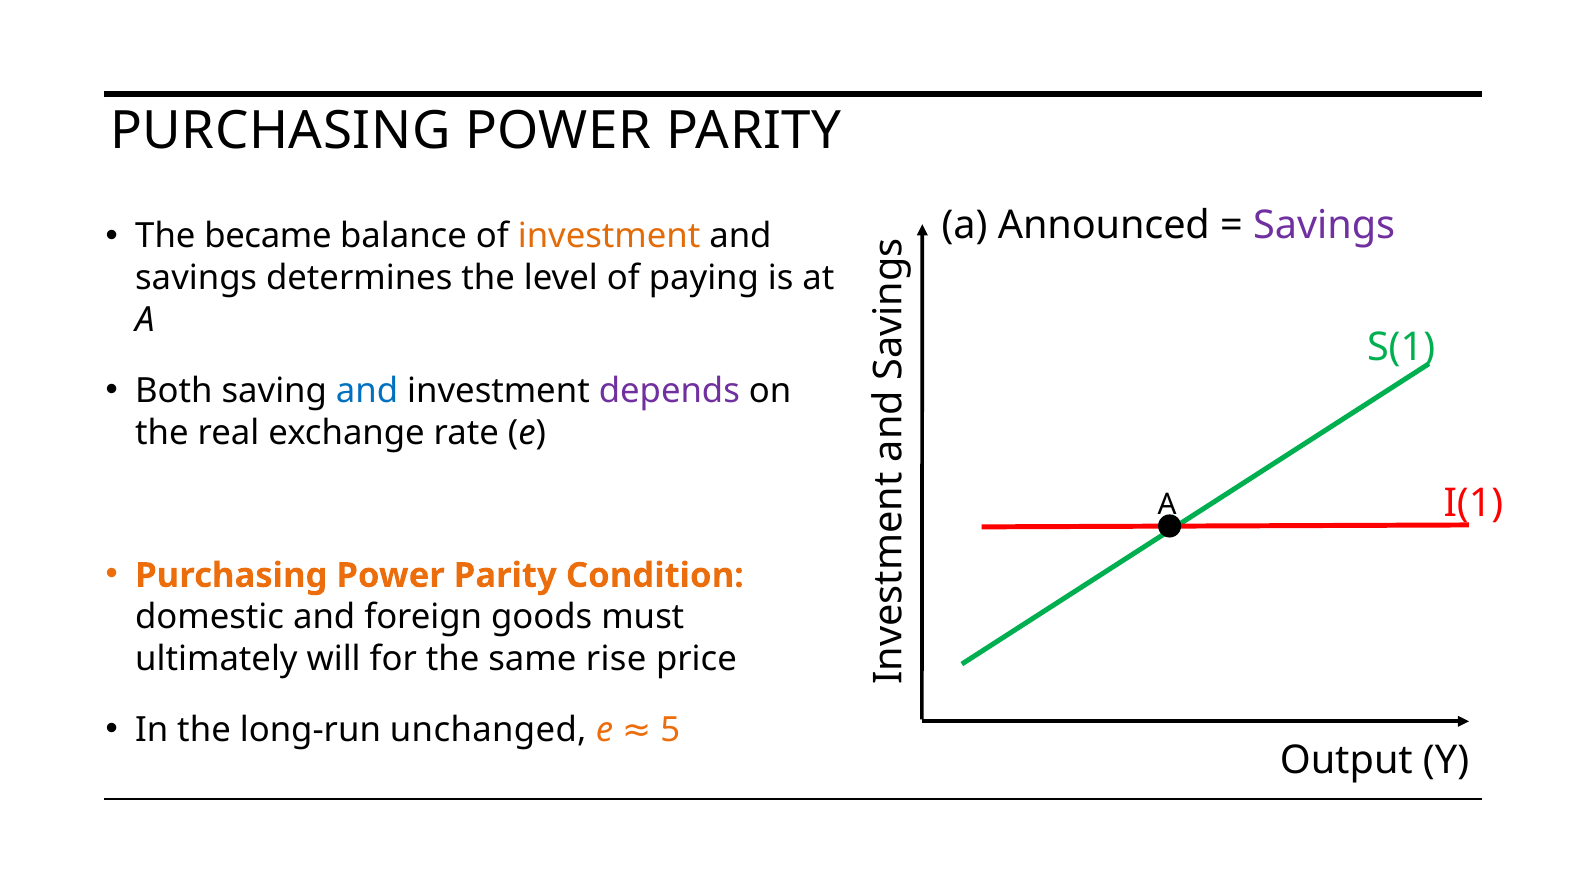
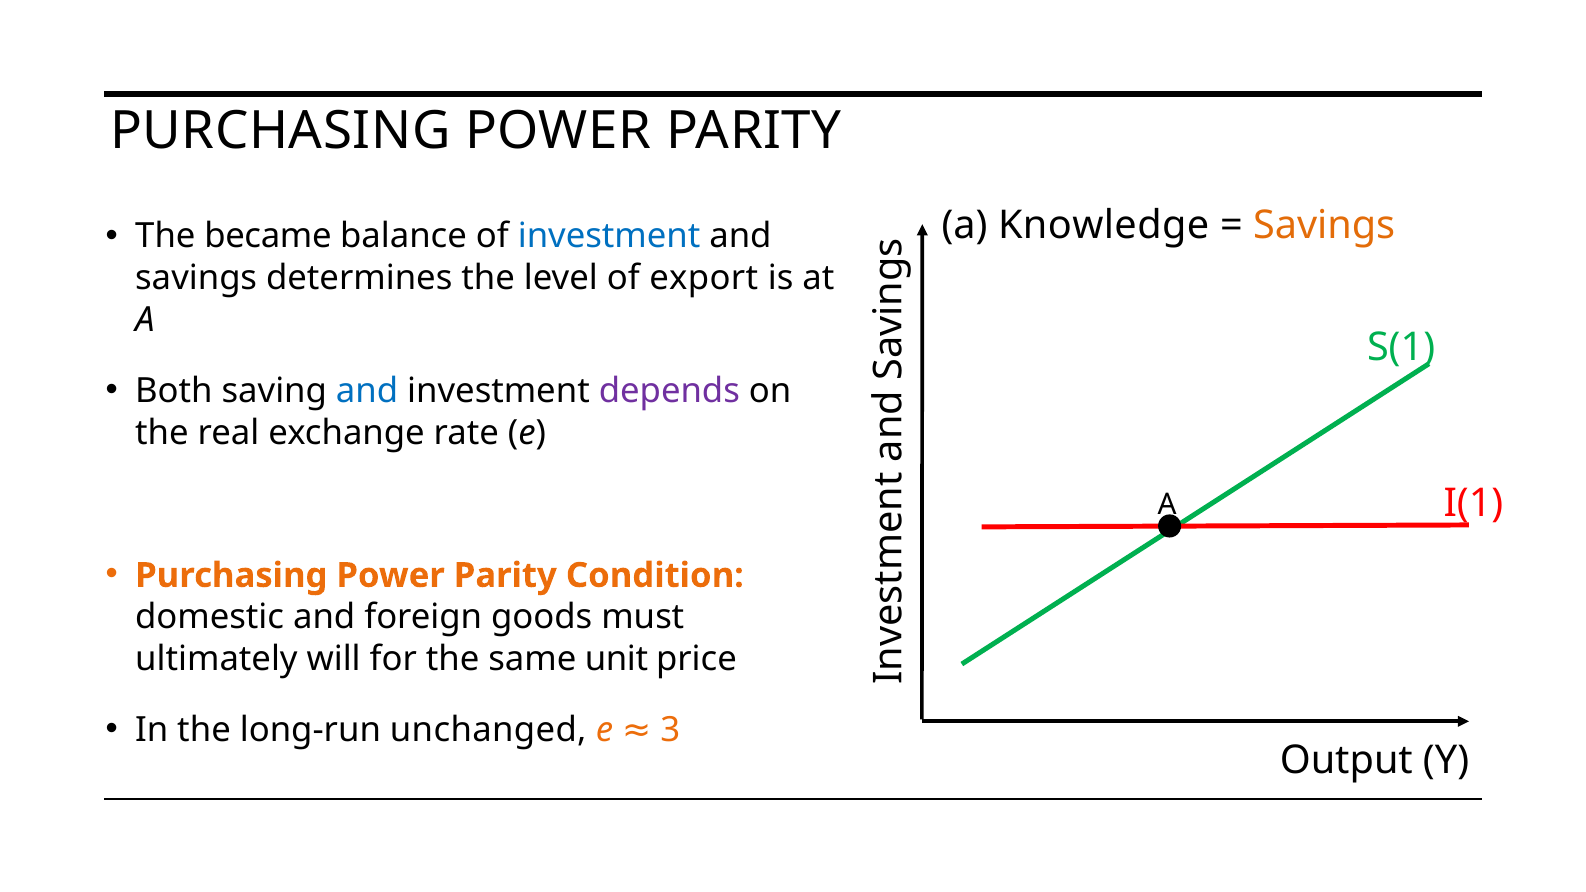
Announced: Announced -> Knowledge (1104, 226)
Savings colour: purple -> orange (1324, 226)
investment colour: orange -> blue (609, 237)
paying: paying -> export (704, 278)
rise: rise -> unit (616, 659)
5: 5 -> 3 (670, 730)
